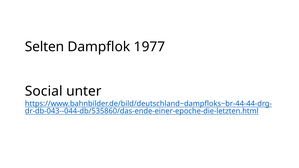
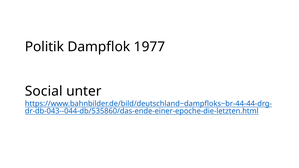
Selten: Selten -> Politik (44, 47)
